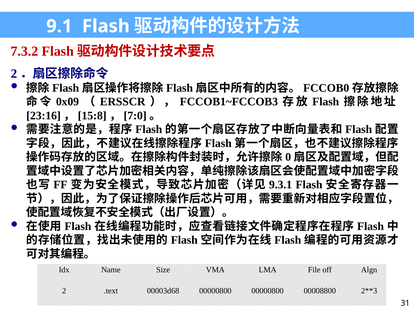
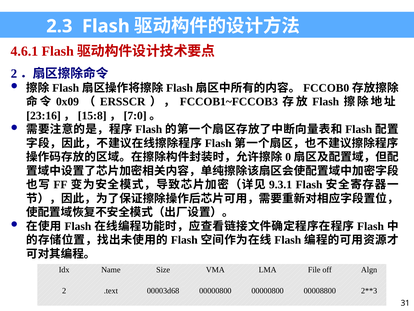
9.1: 9.1 -> 2.3 (59, 26)
7.3.2: 7.3.2 -> 4.6.1 (24, 51)
